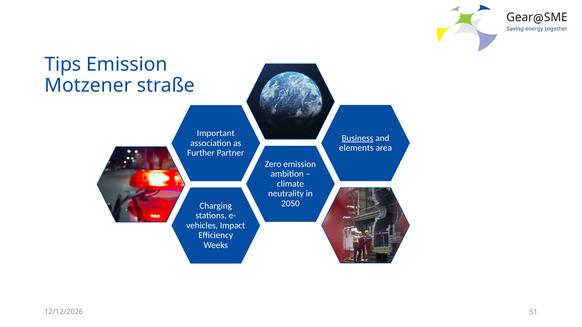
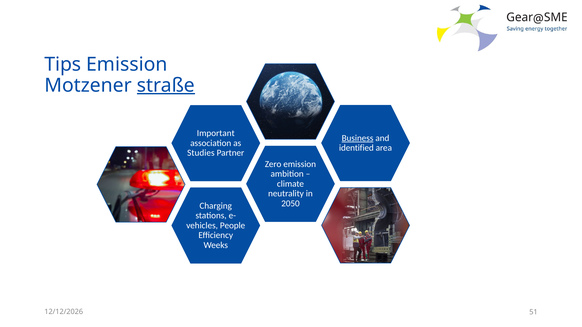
straße underline: none -> present (166, 85)
elements: elements -> identified (356, 148)
Further: Further -> Studies (201, 153)
Impact: Impact -> People (233, 226)
